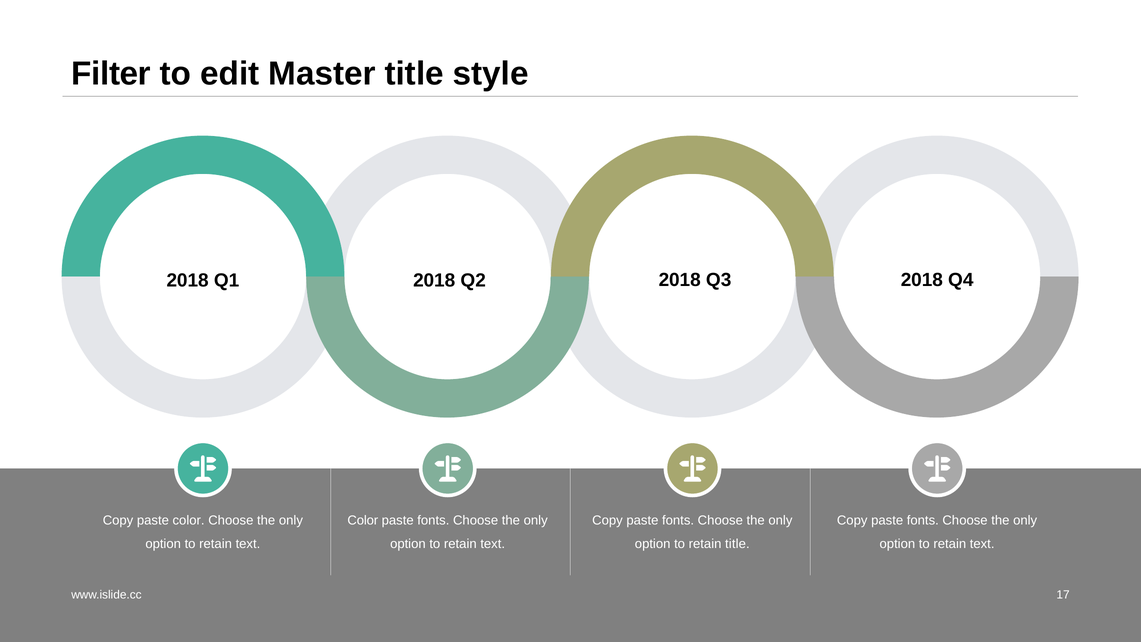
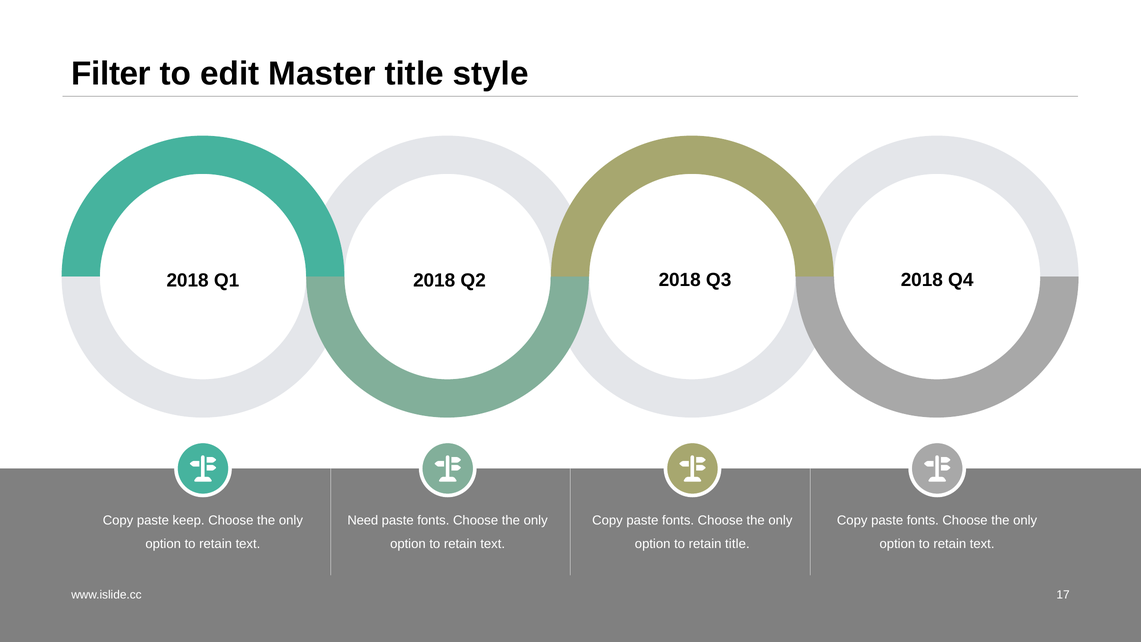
paste color: color -> keep (189, 520)
Color: Color -> Need (363, 520)
